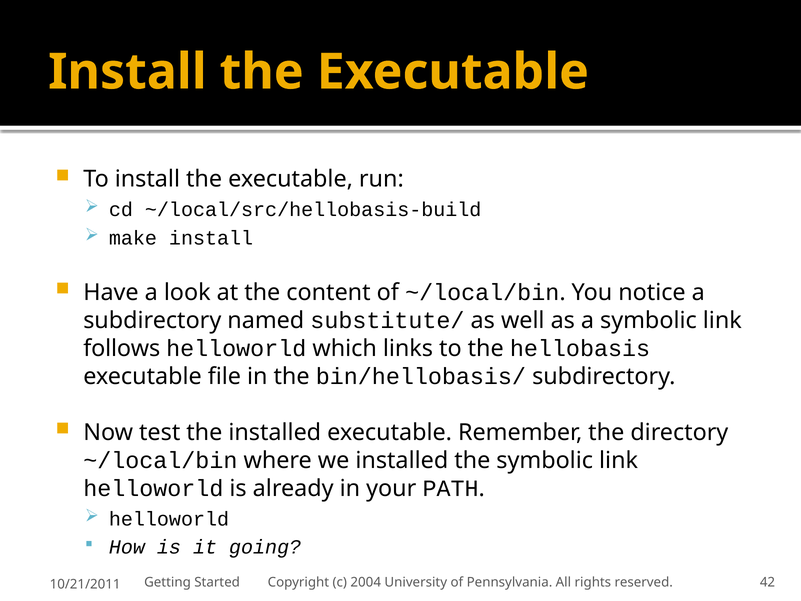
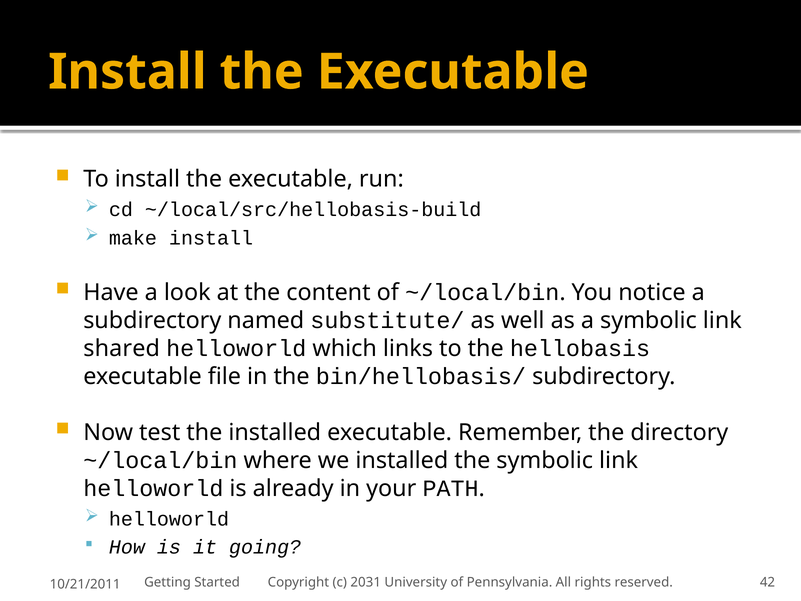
follows: follows -> shared (122, 348)
2004: 2004 -> 2031 (366, 582)
